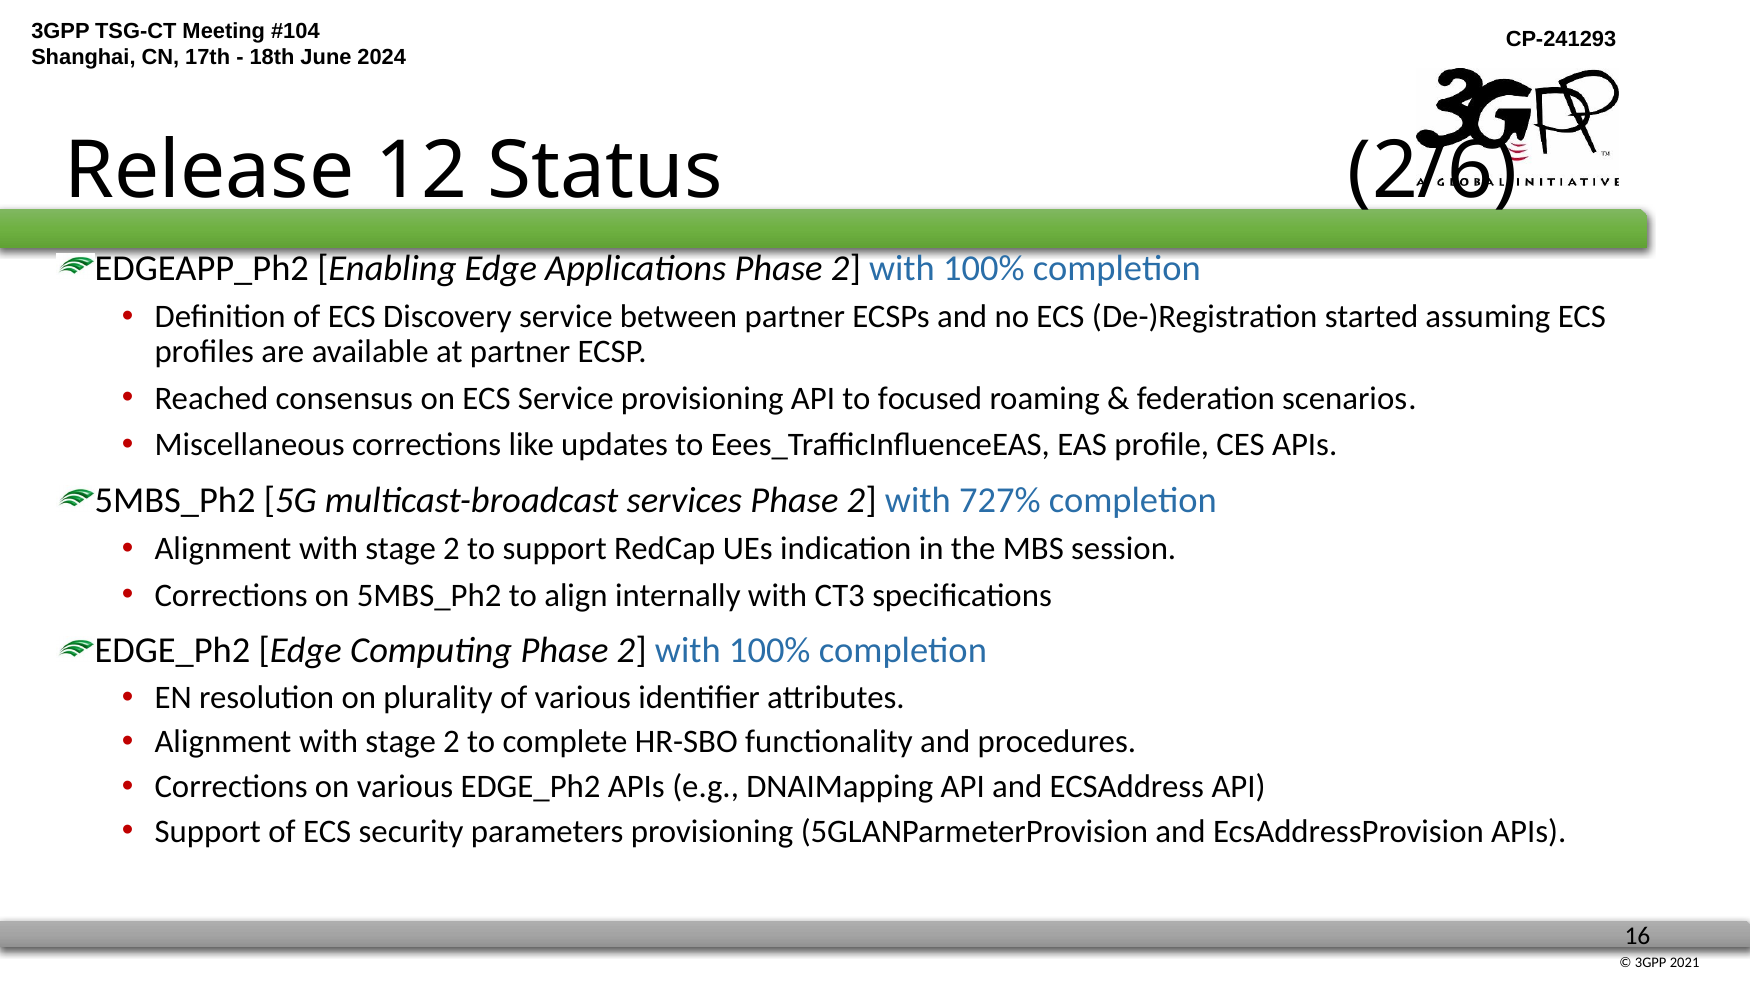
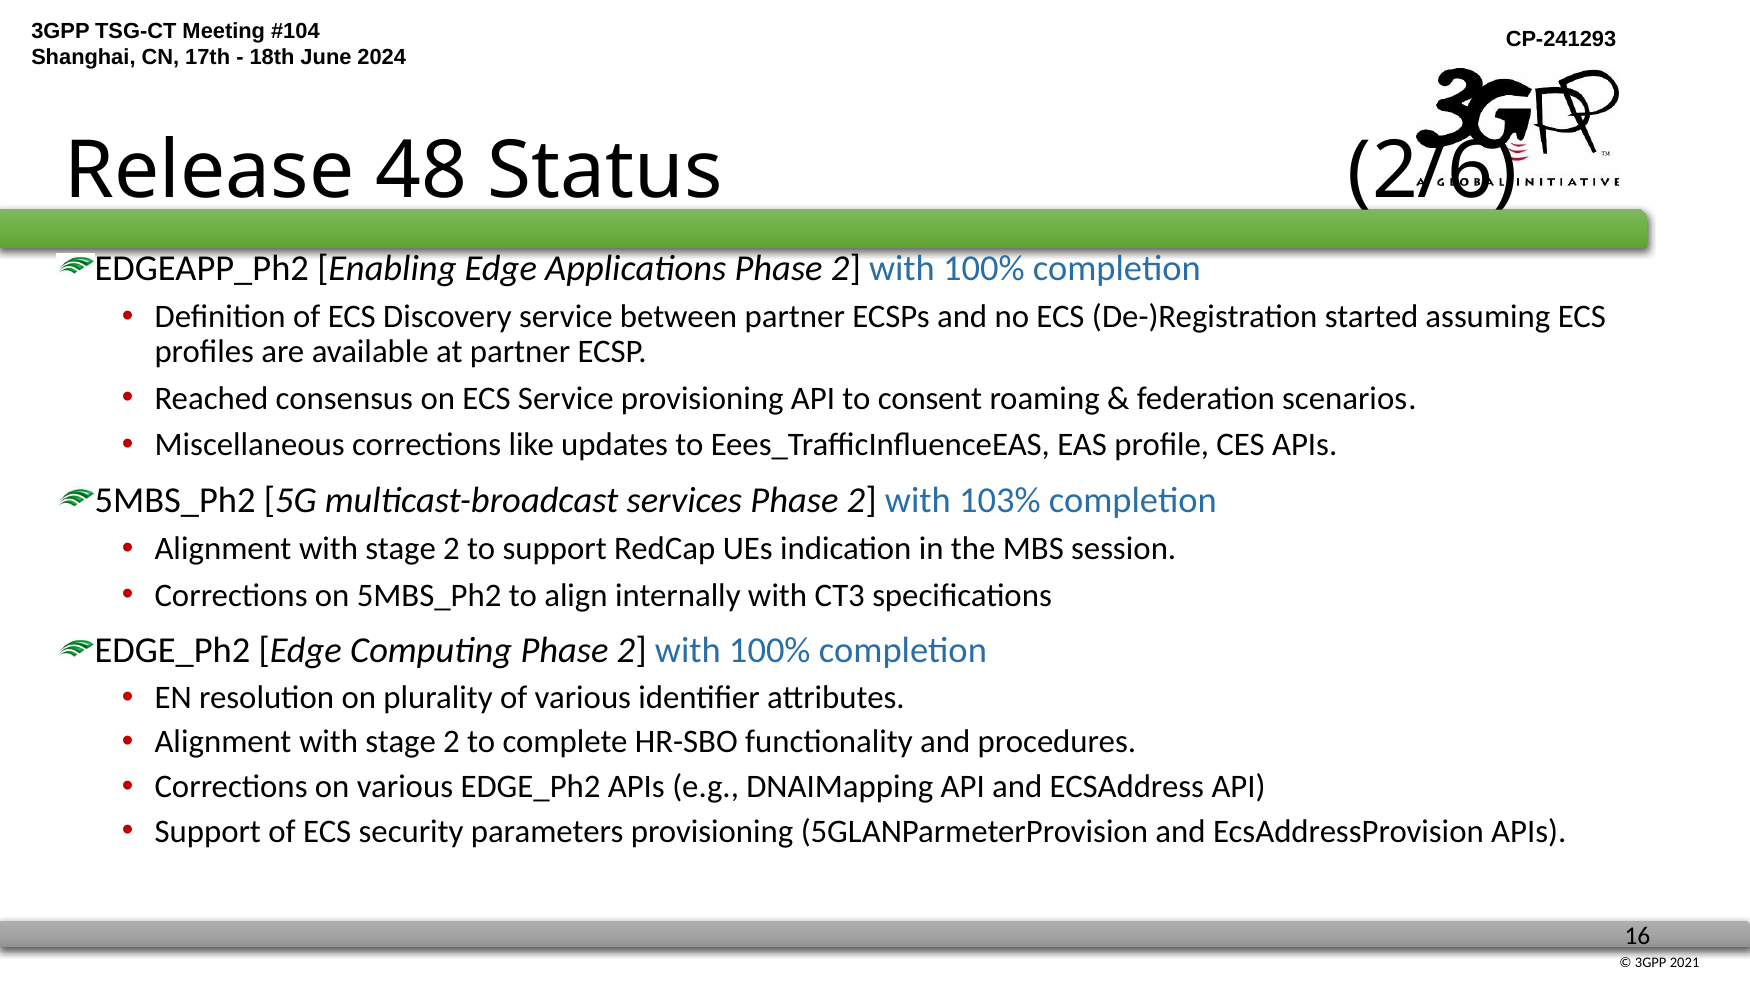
12: 12 -> 48 (421, 171)
focused: focused -> consent (930, 398)
727%: 727% -> 103% (1000, 500)
